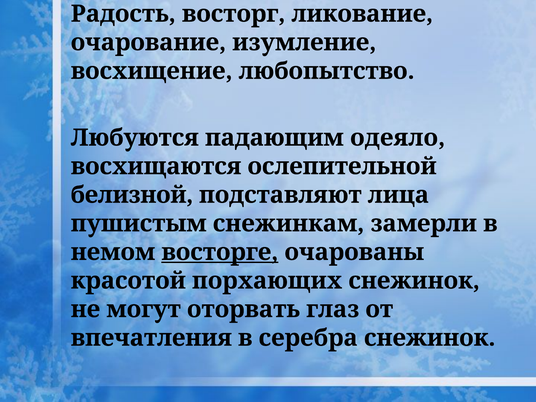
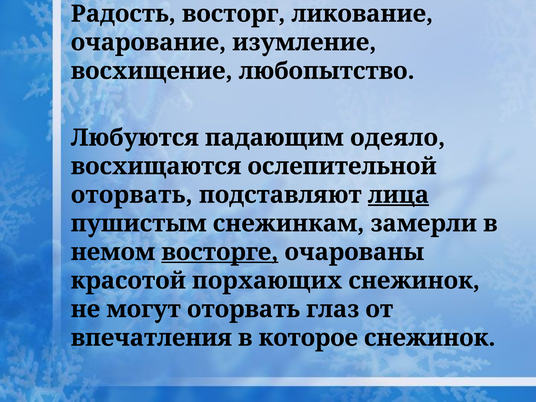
белизной: белизной -> оторвать (132, 195)
лица underline: none -> present (398, 195)
серебра: серебра -> которое (308, 338)
